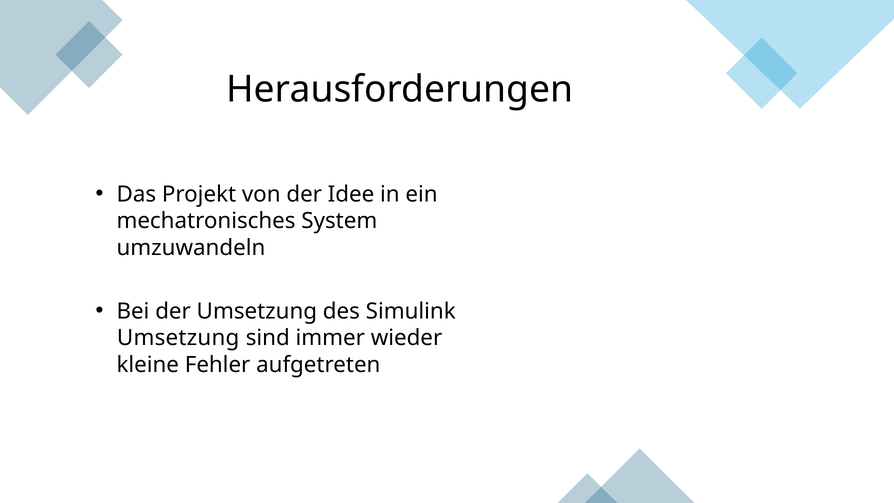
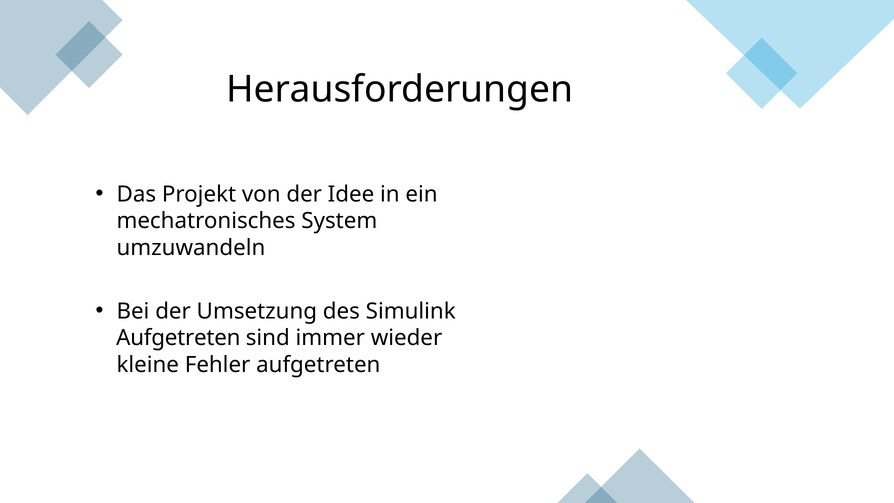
Umsetzung: Umsetzung -> Aufgetreten (178, 338)
